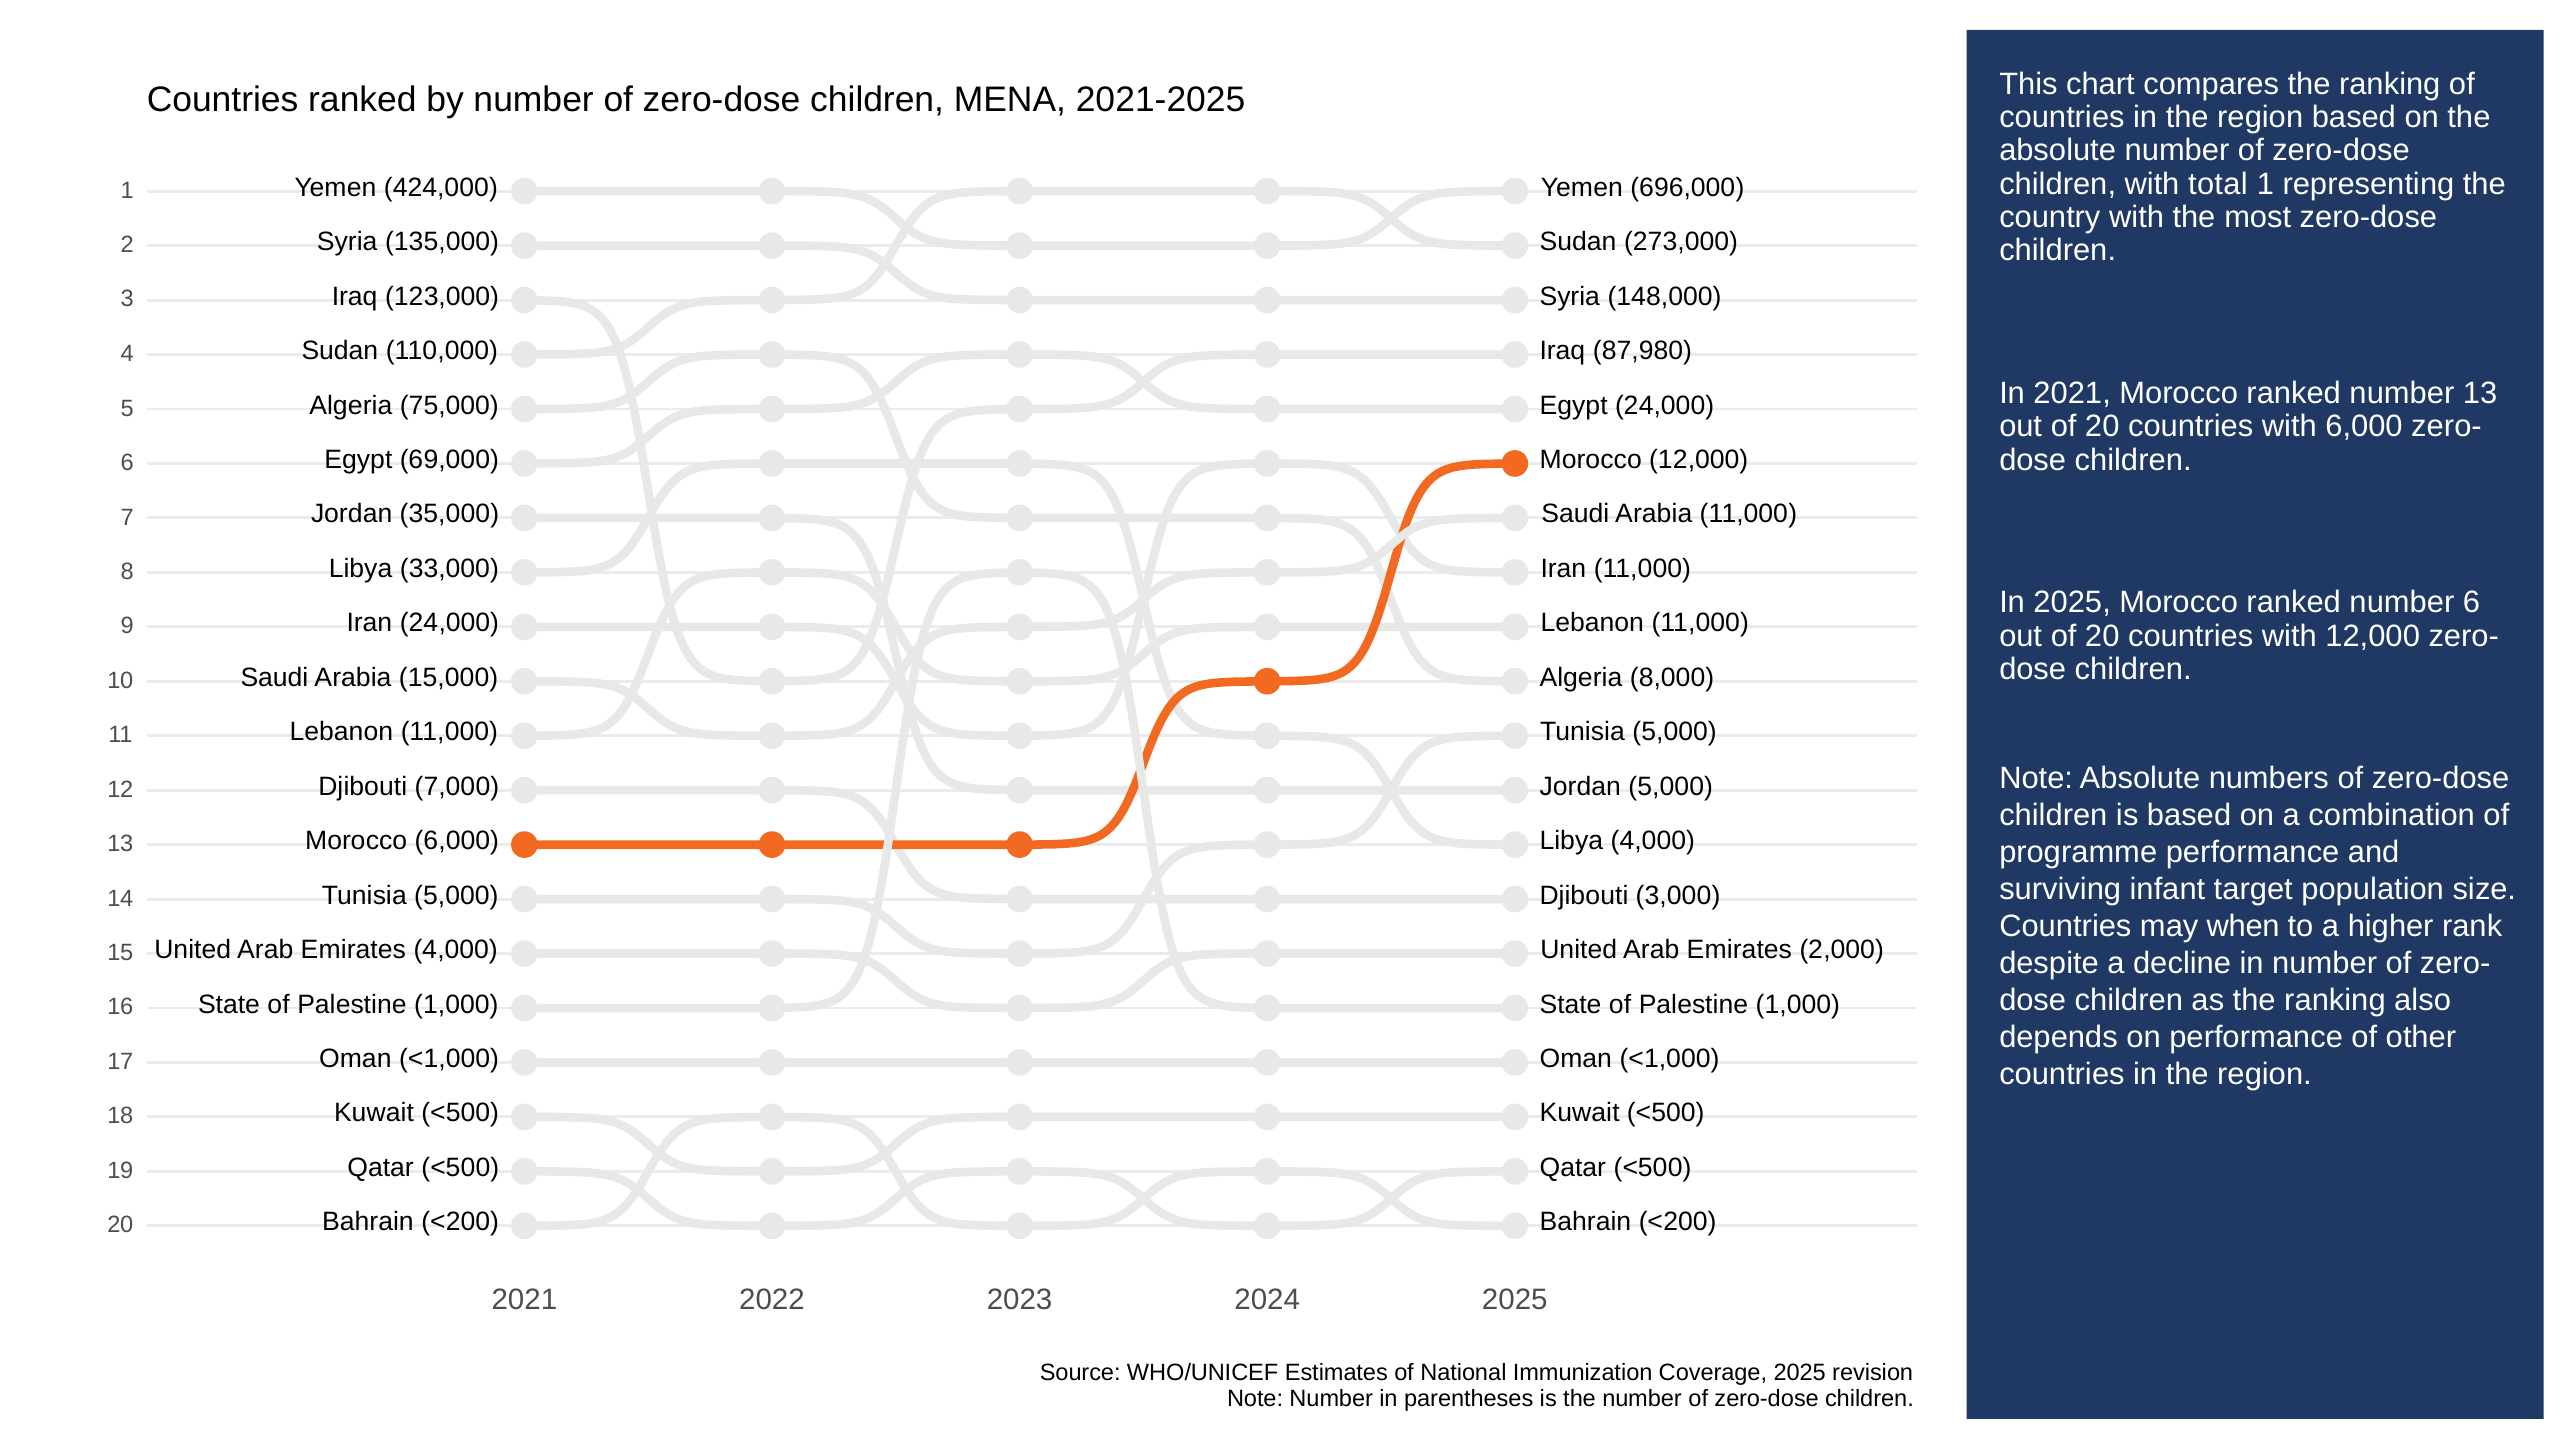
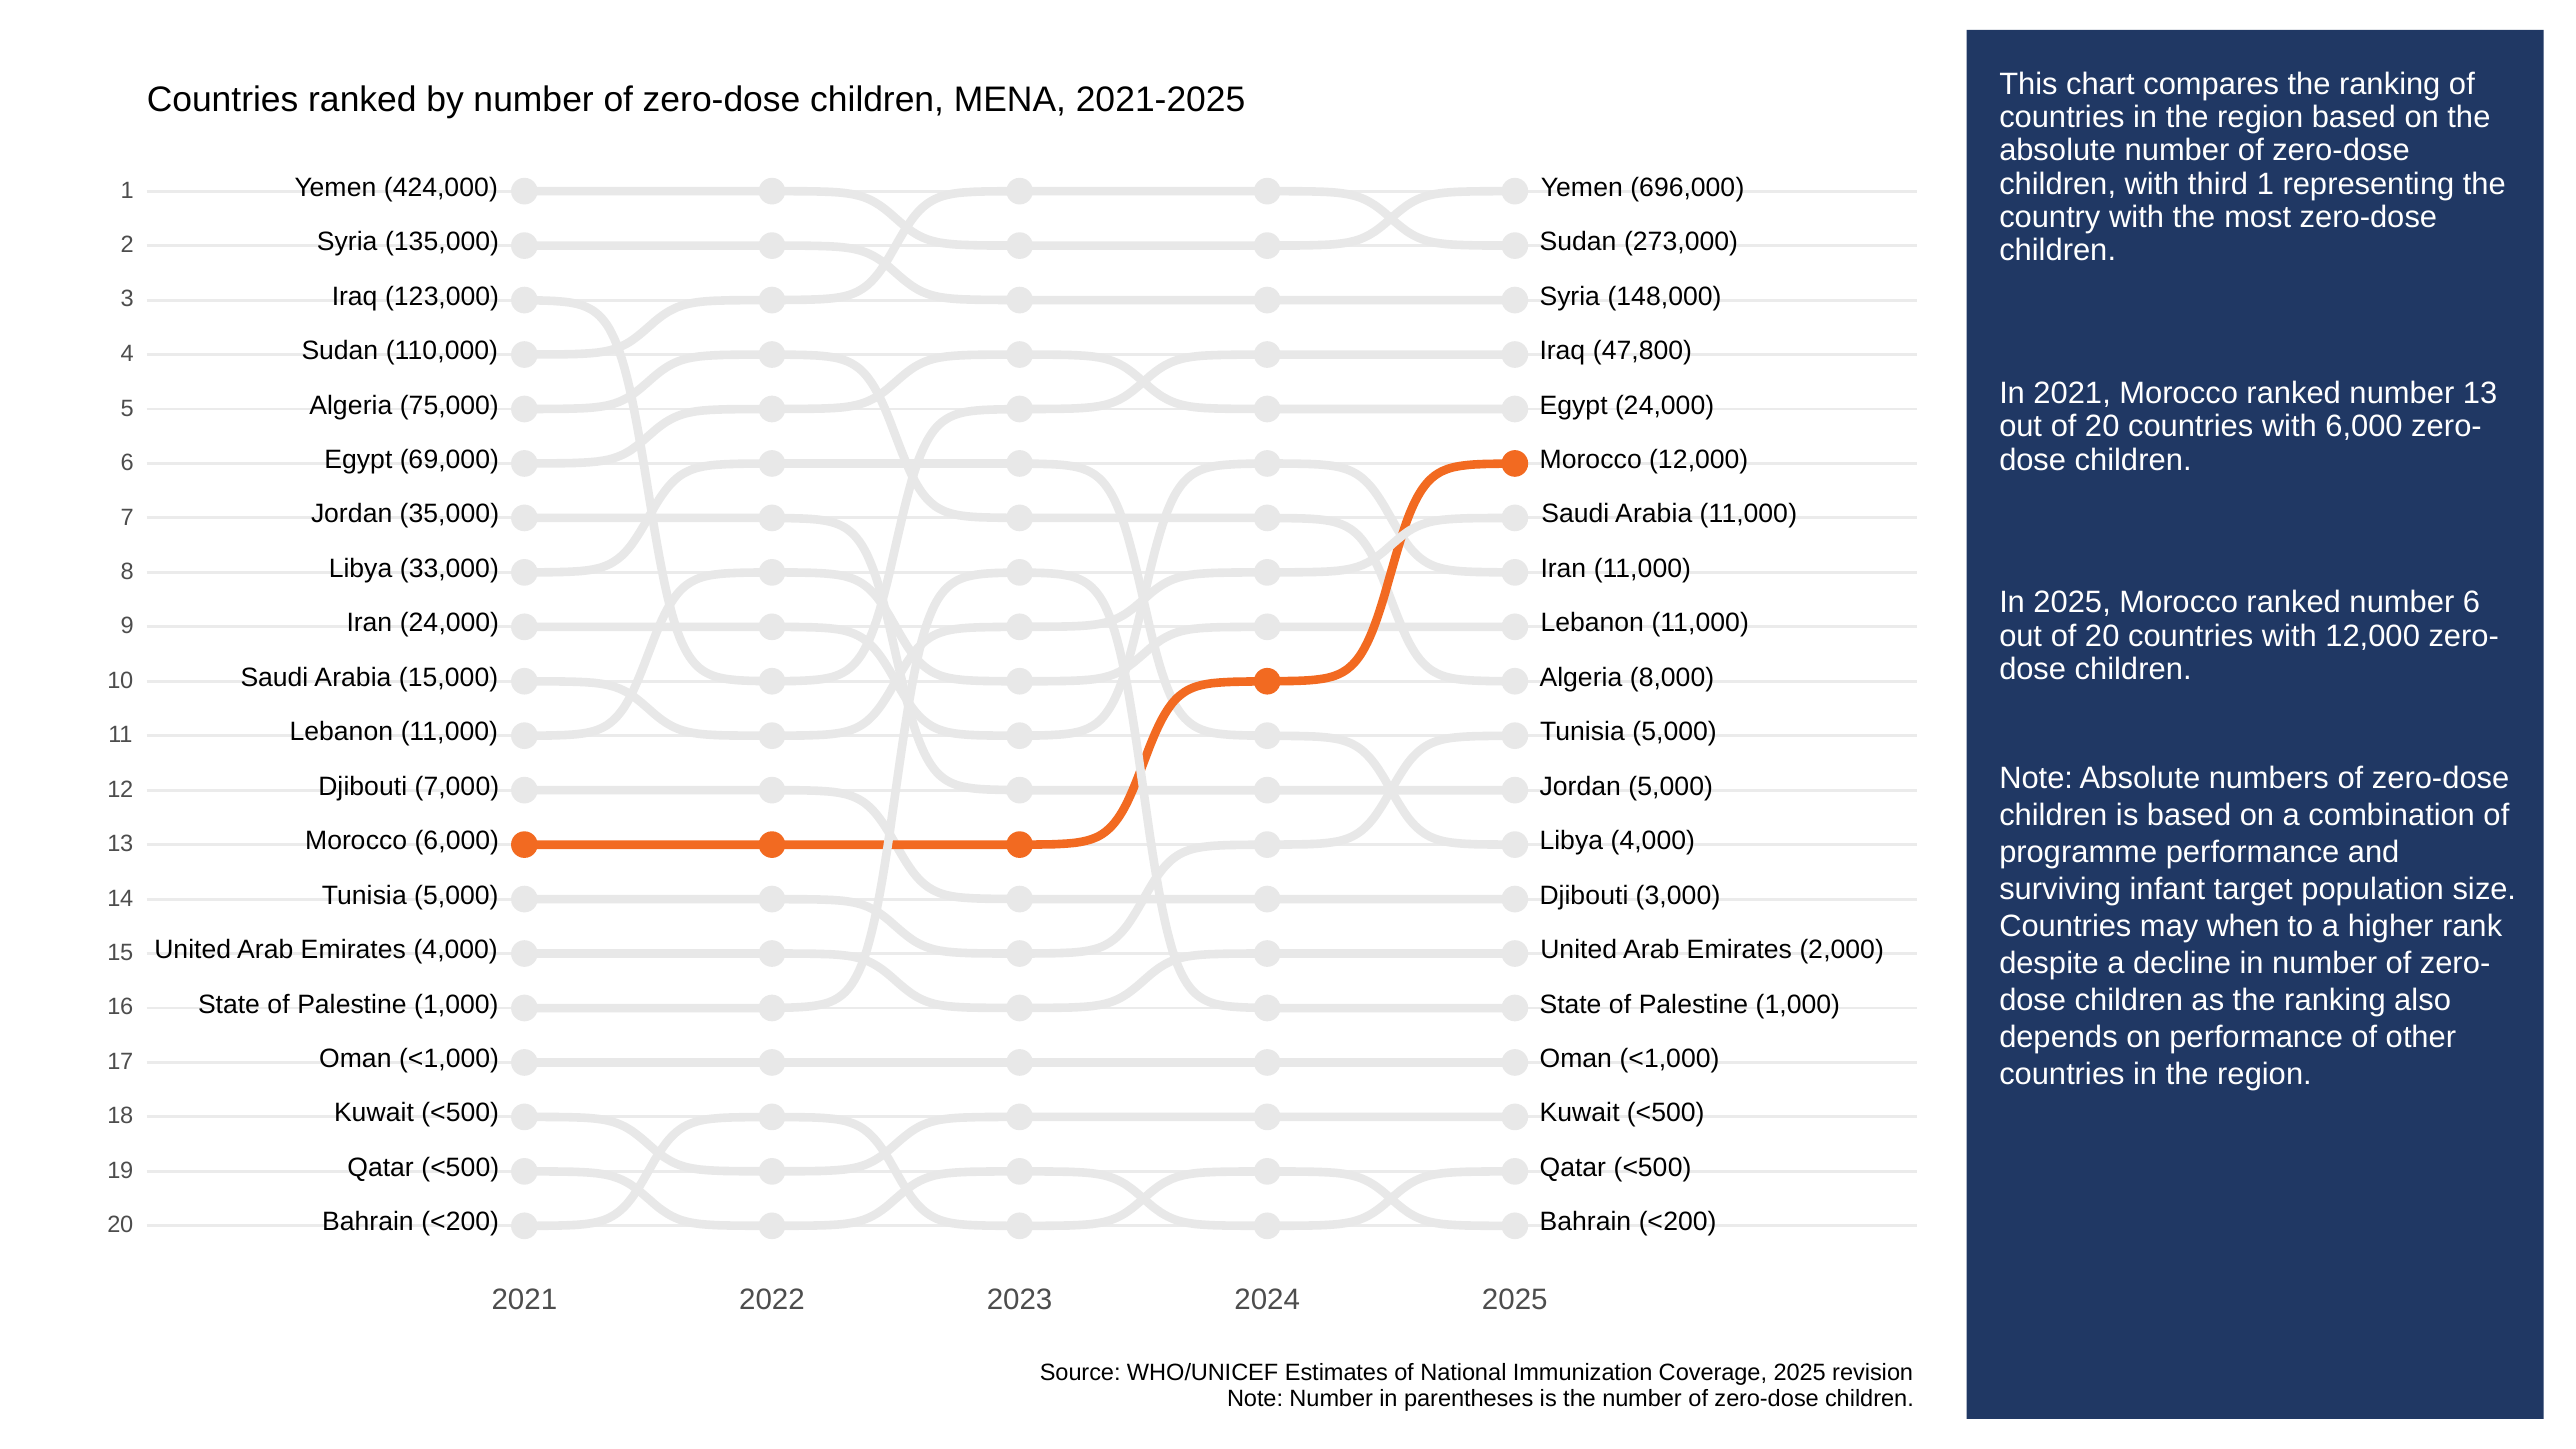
total: total -> third (2218, 184)
87,980: 87,980 -> 47,800 (1642, 351)
